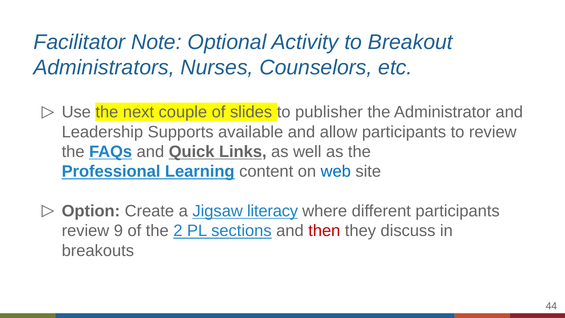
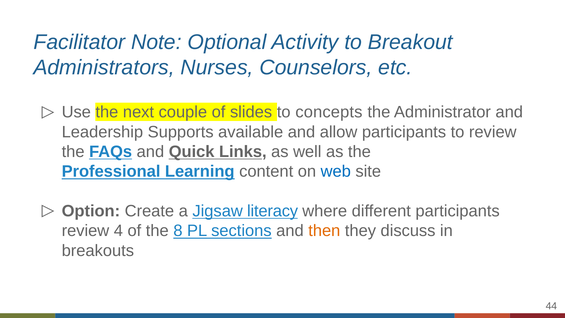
publisher: publisher -> concepts (329, 112)
9: 9 -> 4 (118, 231)
2: 2 -> 8 (178, 231)
then colour: red -> orange (324, 231)
